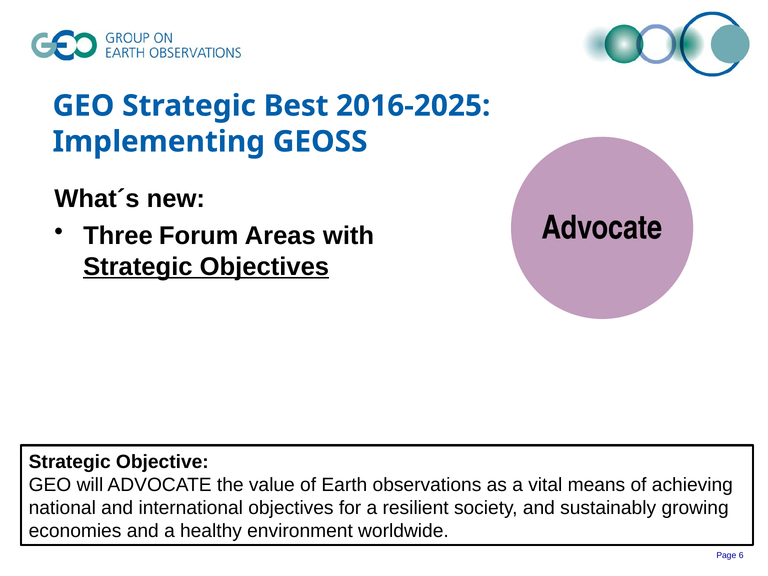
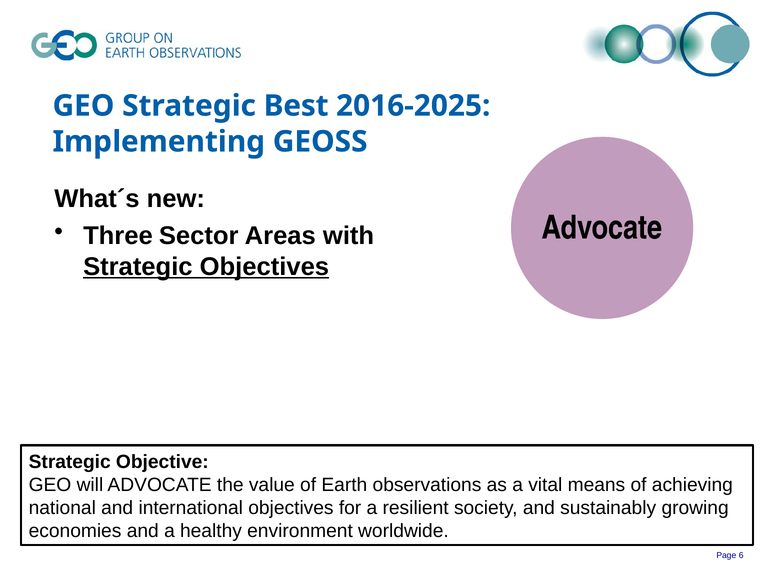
Forum: Forum -> Sector (199, 236)
